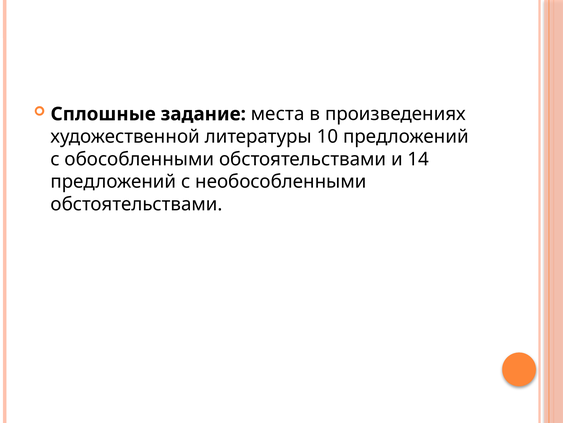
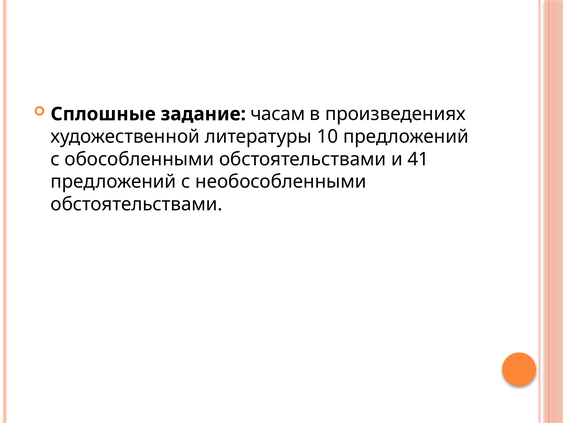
места: места -> часам (278, 114)
14: 14 -> 41 (418, 159)
